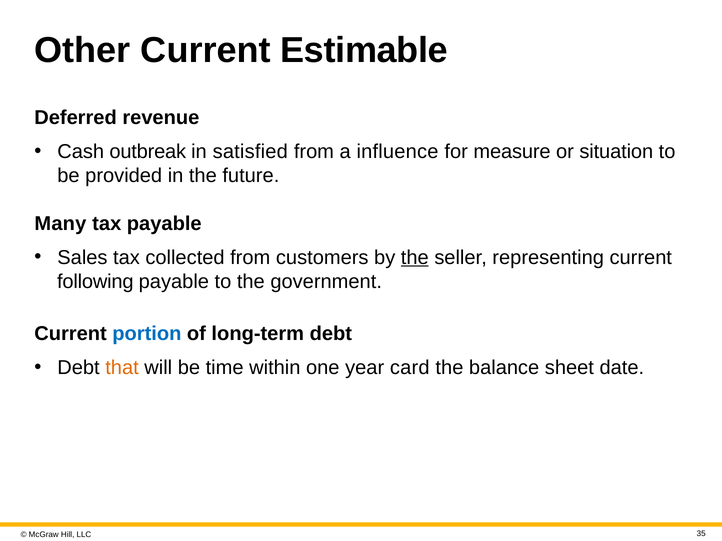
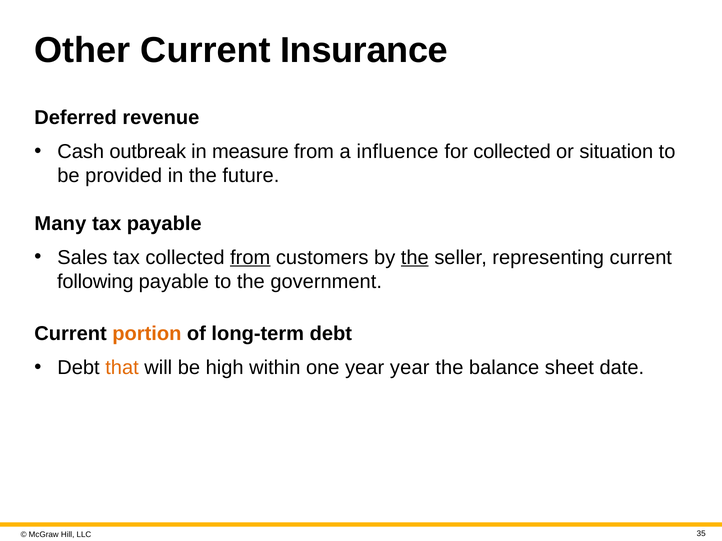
Estimable: Estimable -> Insurance (364, 51)
satisfied: satisfied -> measure (250, 152)
for measure: measure -> collected (512, 152)
from underline: none -> present (250, 258)
portion colour: blue -> orange (147, 334)
time: time -> high (225, 368)
year card: card -> year (410, 368)
